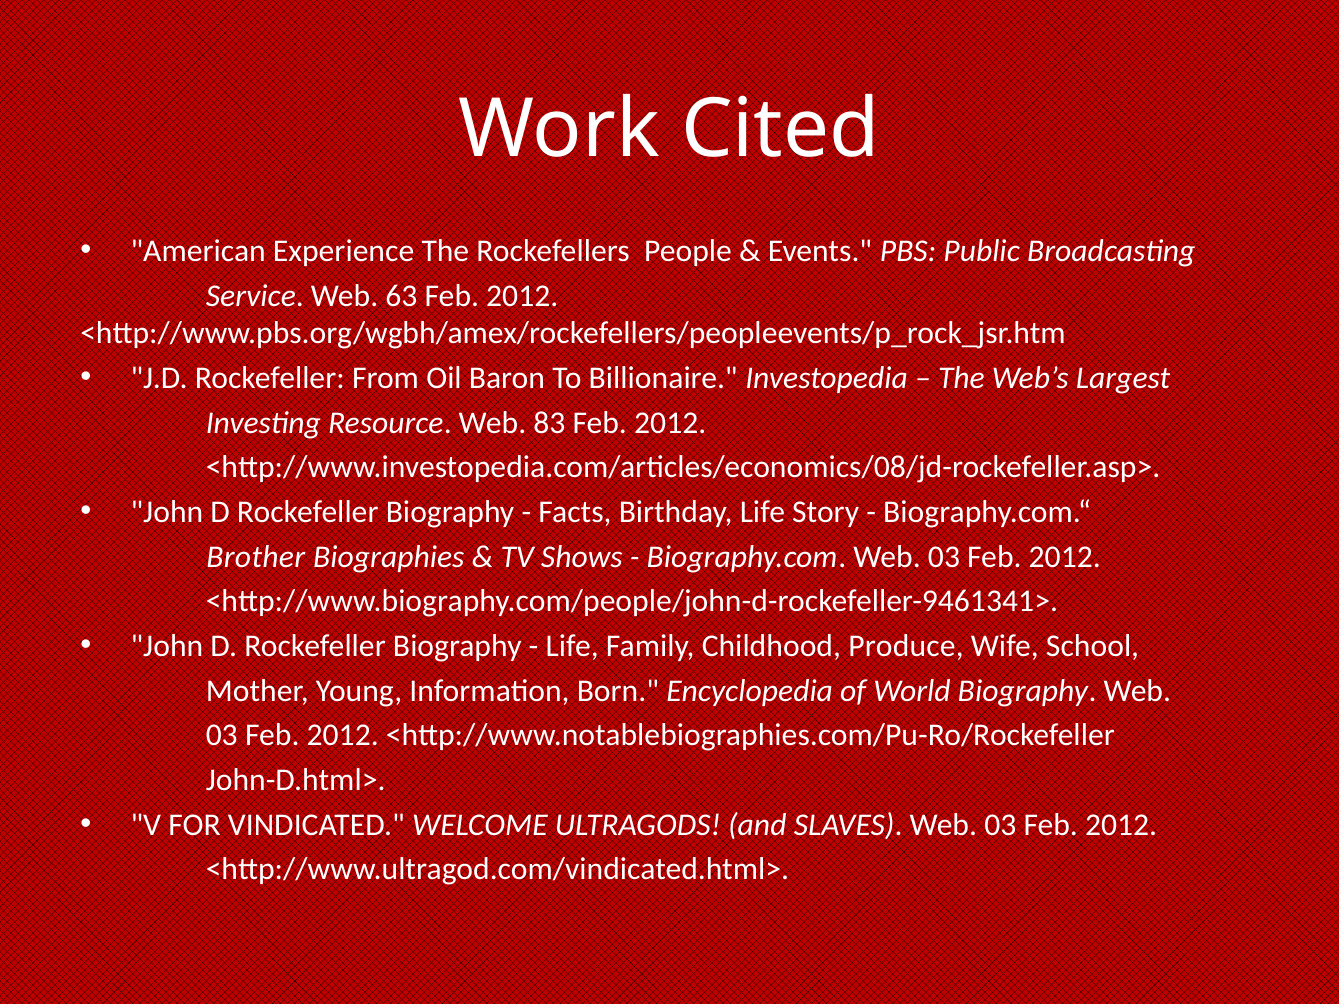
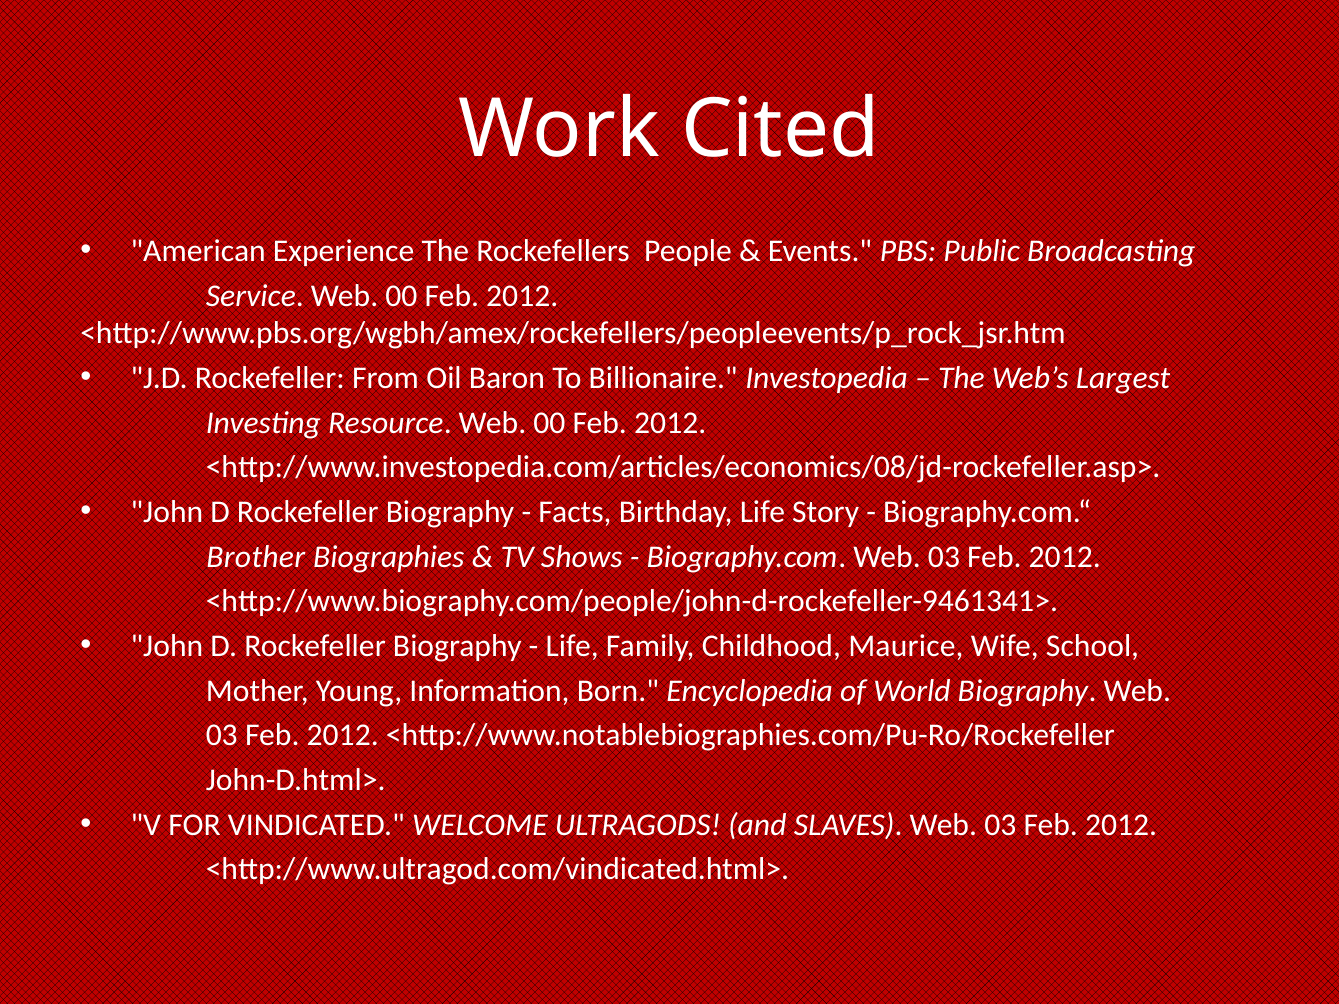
Service Web 63: 63 -> 00 (401, 296)
Resource Web 83: 83 -> 00 (549, 423)
Produce: Produce -> Maurice (906, 646)
